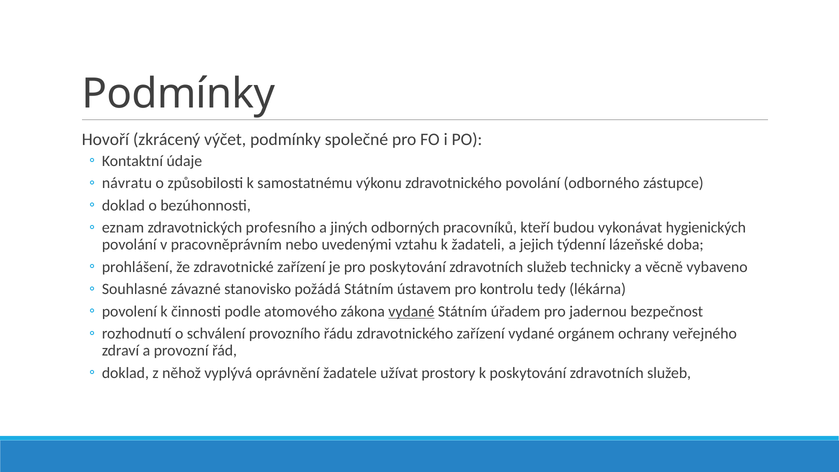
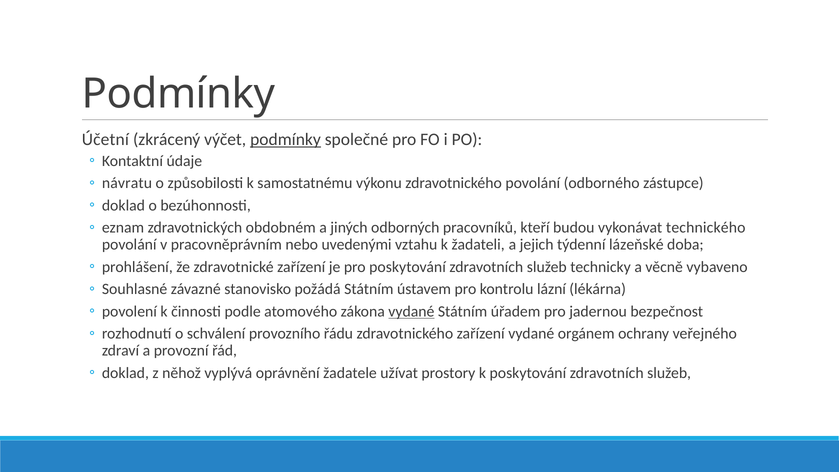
Hovoří: Hovoří -> Účetní (105, 139)
podmínky underline: none -> present (285, 139)
profesního: profesního -> obdobném (281, 228)
hygienických: hygienických -> technického (706, 228)
tedy: tedy -> lázní (551, 289)
